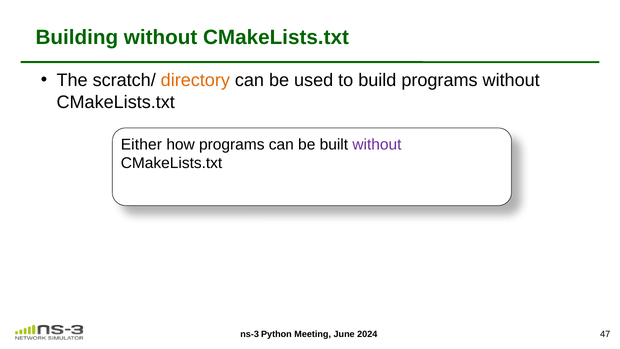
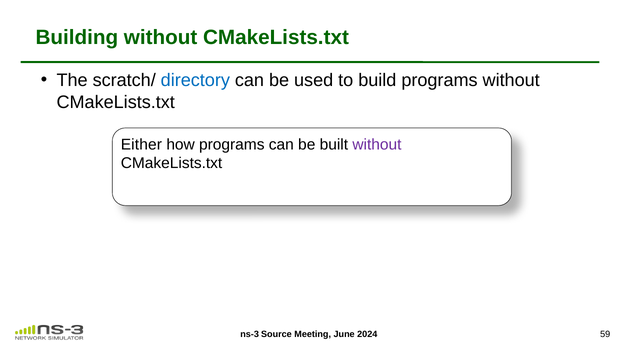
directory colour: orange -> blue (195, 80)
Python: Python -> Source (276, 334)
47: 47 -> 59 (605, 334)
